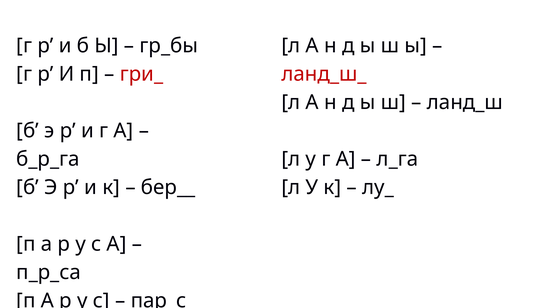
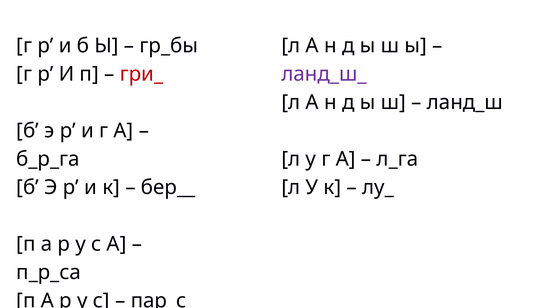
ланд_ш_ colour: red -> purple (324, 74)
